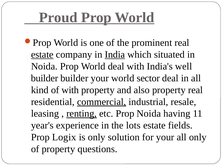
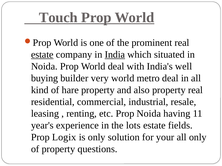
Proud: Proud -> Touch (58, 17)
builder: builder -> buying (45, 78)
builder your: your -> very (100, 78)
sector: sector -> metro (148, 78)
of with: with -> hare (70, 90)
commercial underline: present -> none (102, 102)
renting underline: present -> none (82, 114)
